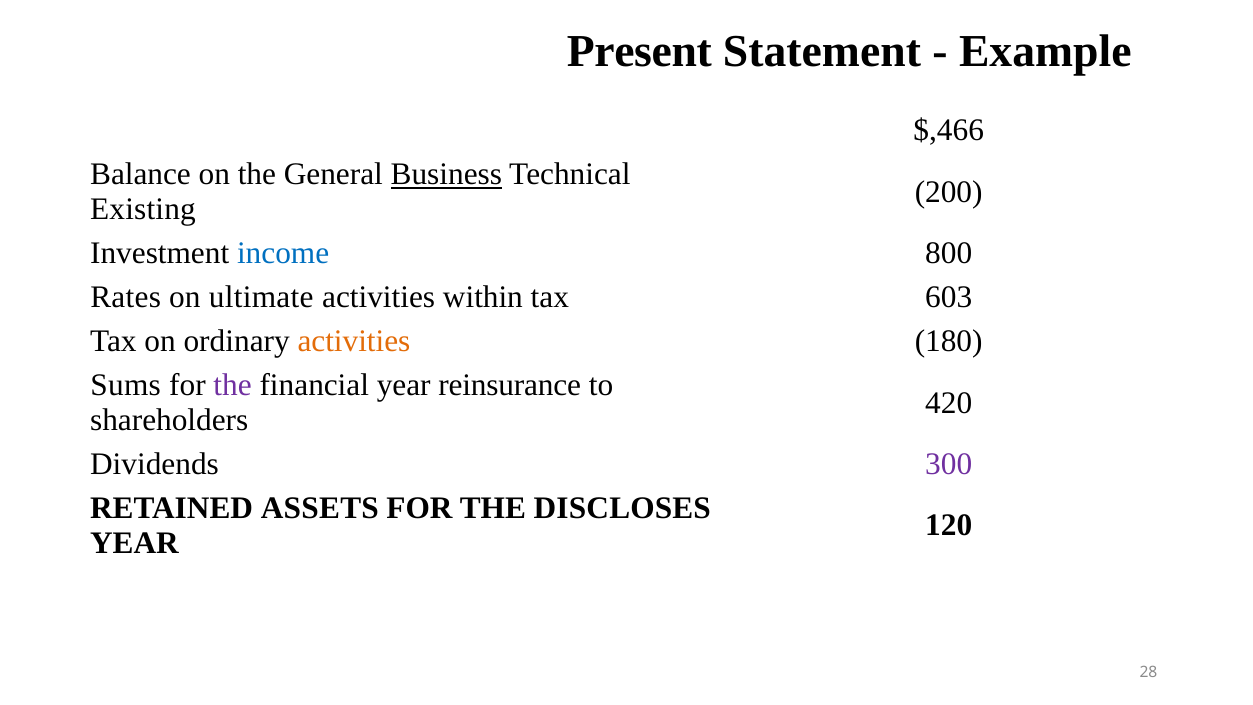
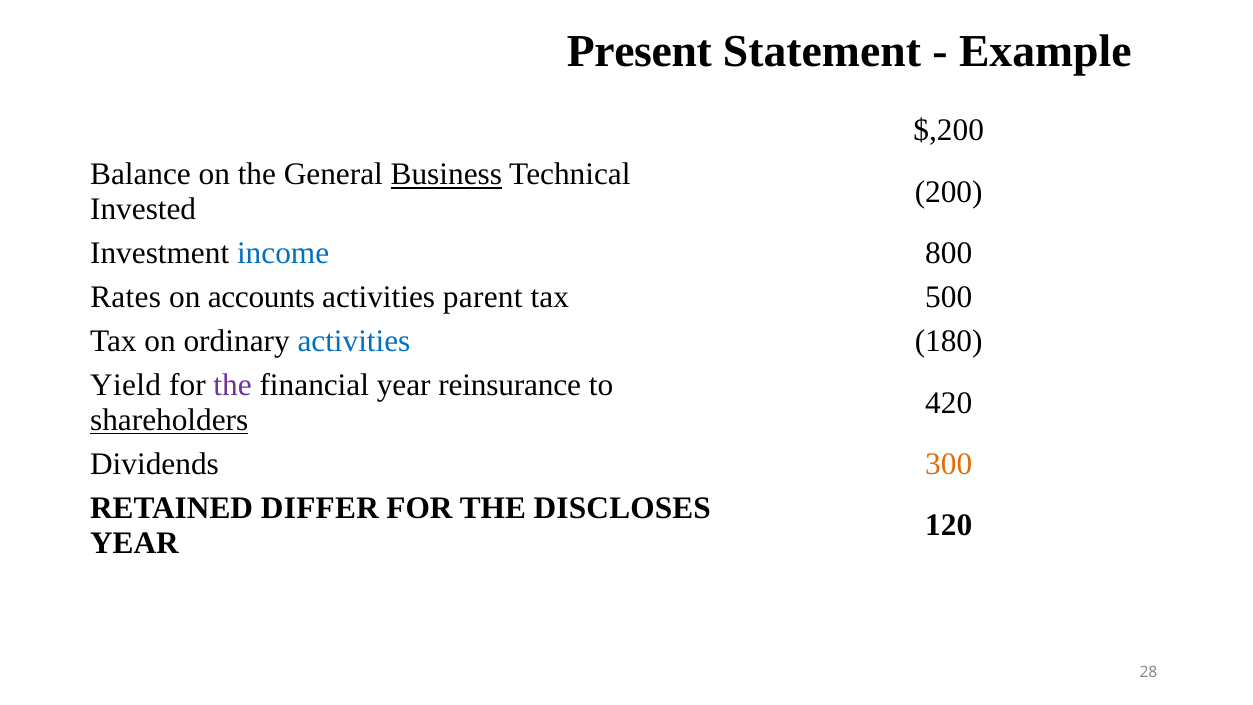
$,466: $,466 -> $,200 (949, 130)
Existing: Existing -> Invested (143, 209)
ultimate: ultimate -> accounts (262, 297)
within: within -> parent (483, 297)
603: 603 -> 500 (949, 297)
activities colour: orange -> blue (354, 341)
Sums: Sums -> Yield (126, 385)
shareholders underline: none -> present (169, 420)
300 colour: purple -> orange (949, 464)
ASSETS: ASSETS -> DIFFER (320, 508)
